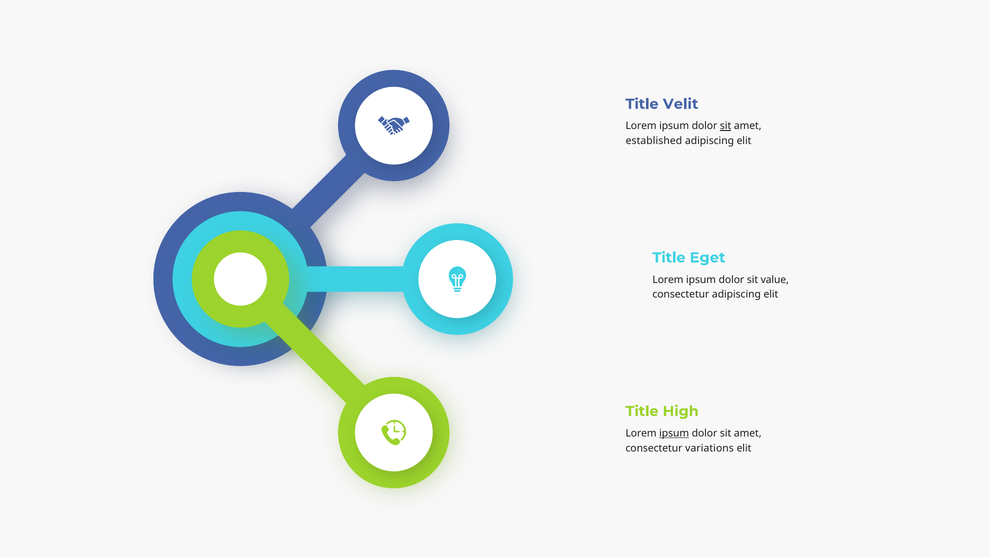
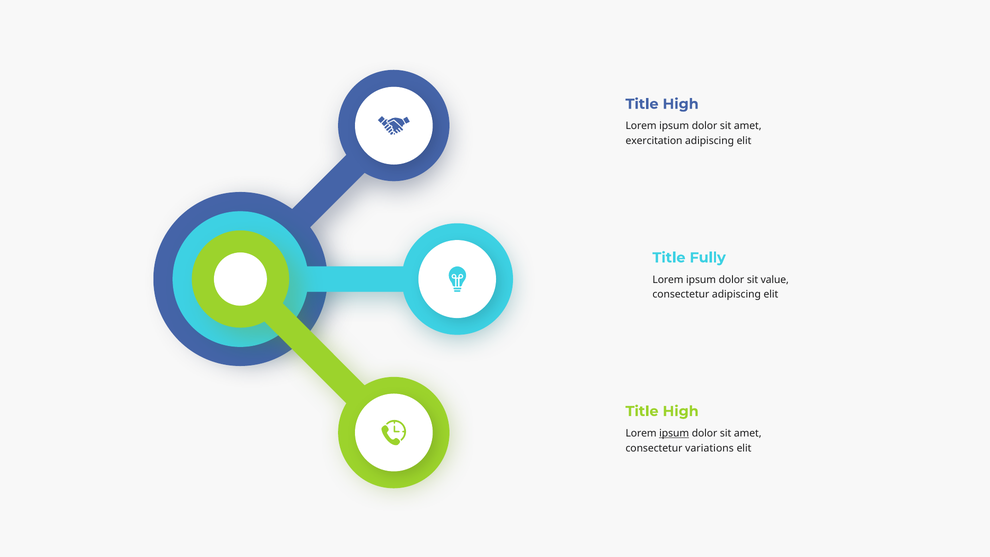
Velit: Velit -> High (681, 104)
sit underline: present -> none (726, 126)
established: established -> exercitation (654, 141)
Eget: Eget -> Fully (708, 258)
